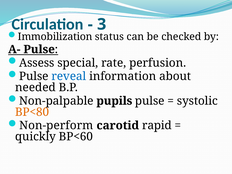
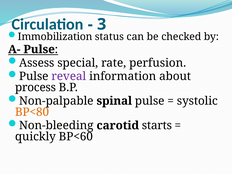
reveal colour: blue -> purple (69, 76)
needed: needed -> process (35, 87)
pupils: pupils -> spinal (114, 101)
Non-perform: Non-perform -> Non-bleeding (56, 125)
rapid: rapid -> starts (157, 125)
